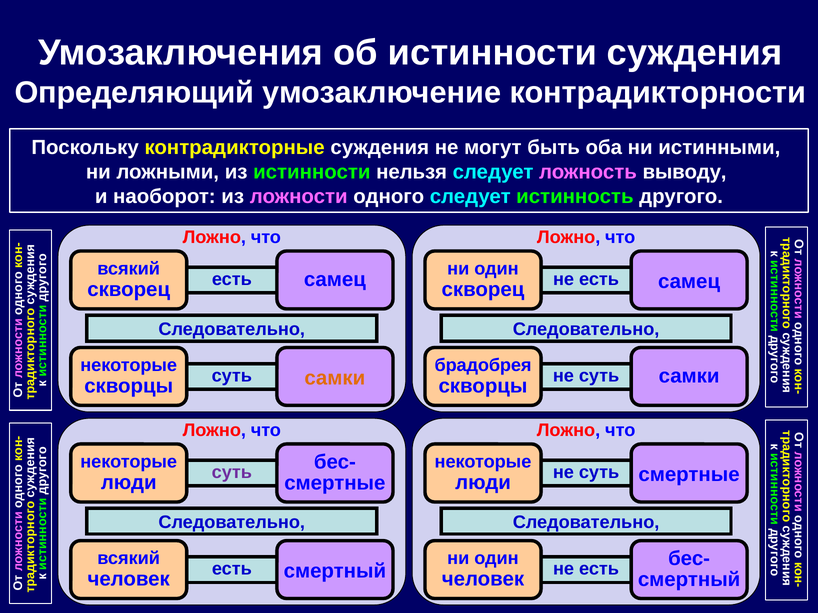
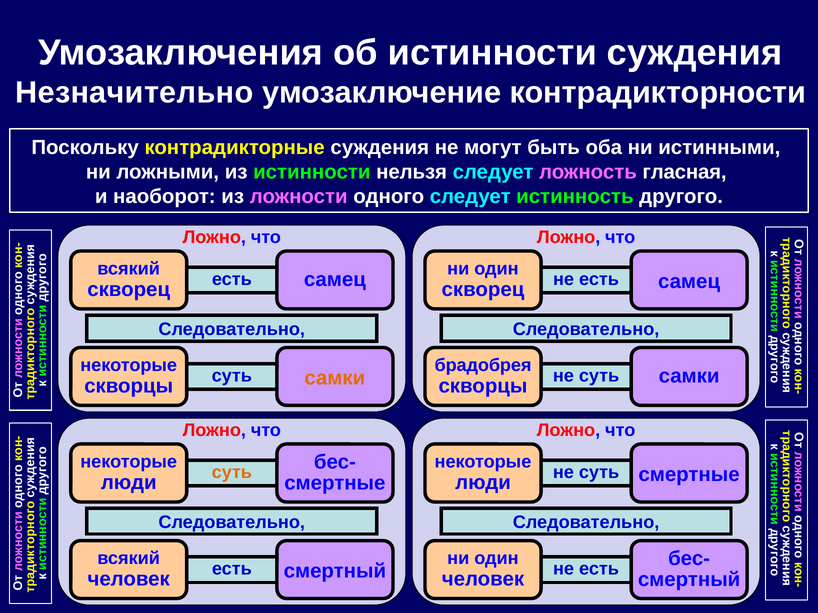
Определяющий: Определяющий -> Незначительно (134, 93)
выводу: выводу -> гласная (685, 172)
суть colour: purple -> orange (232, 473)
